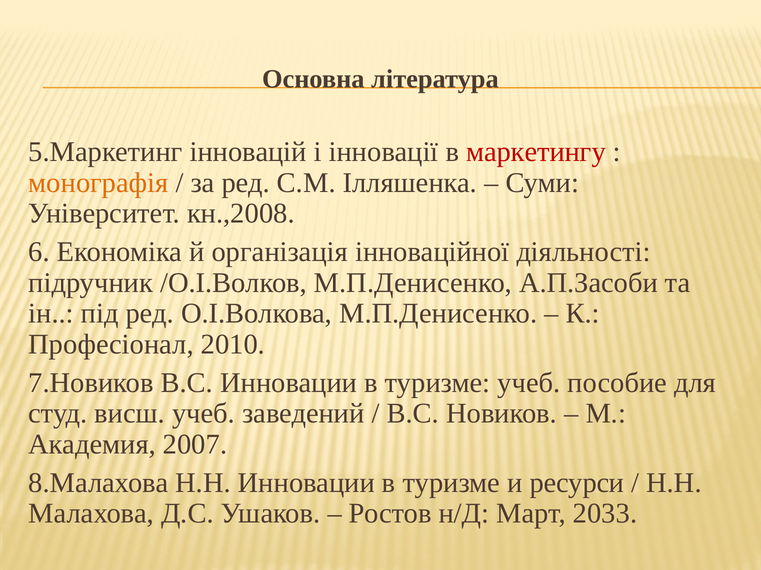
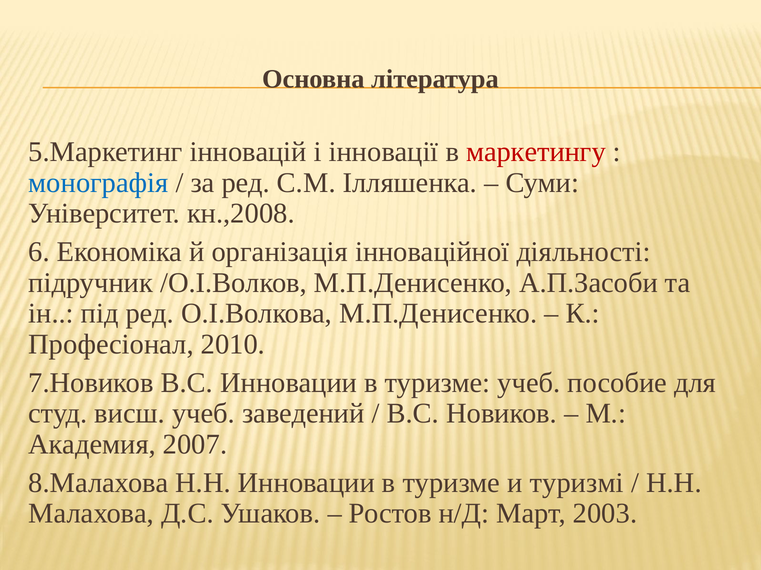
монографія colour: orange -> blue (98, 183)
ресурси: ресурси -> туризмі (577, 483)
2033: 2033 -> 2003 (605, 514)
